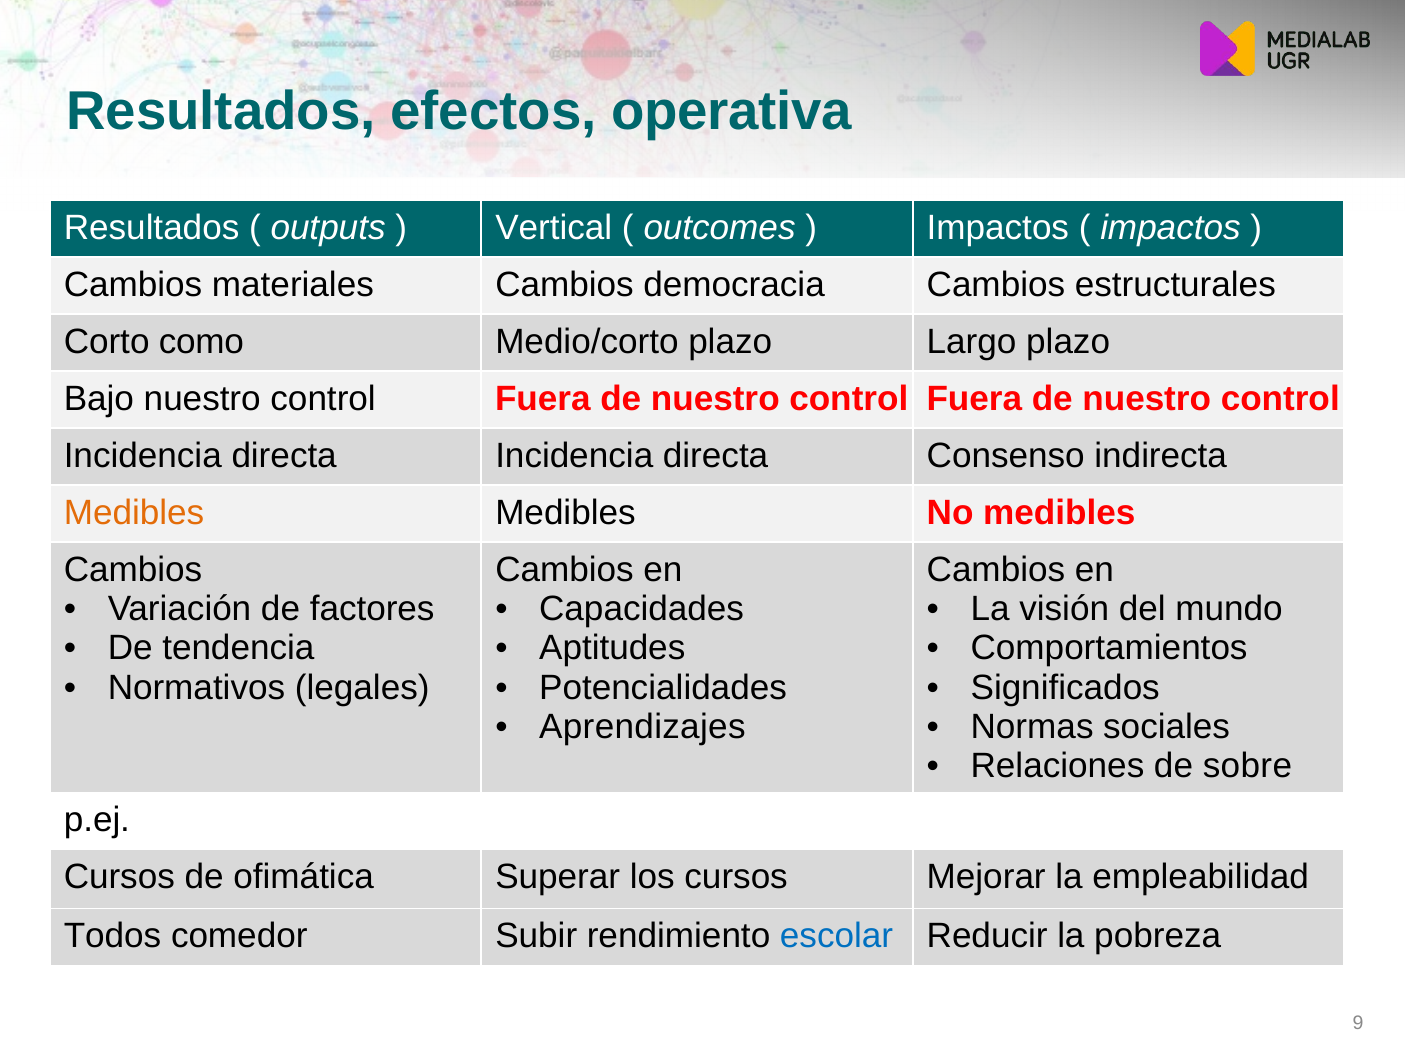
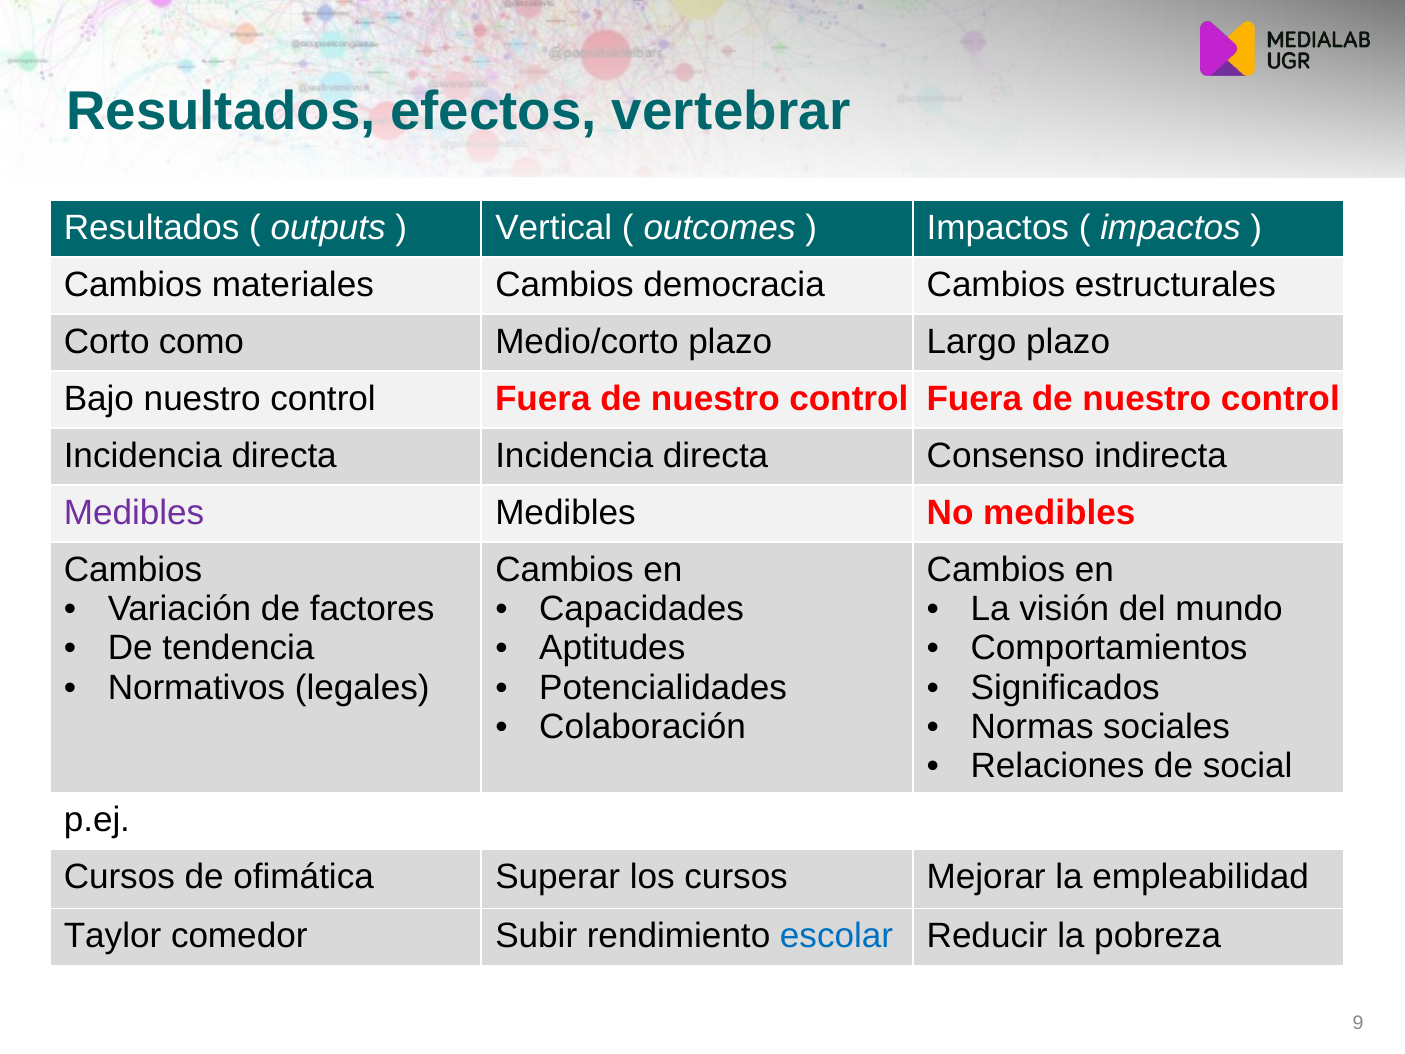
operativa: operativa -> vertebrar (731, 111)
Medibles colour: orange -> purple (134, 512)
Aprendizajes: Aprendizajes -> Colaboración (643, 727)
sobre: sobre -> social (1248, 766)
Todos: Todos -> Taylor (113, 936)
